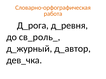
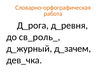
д_автор: д_автор -> д_зачем (73, 49)
